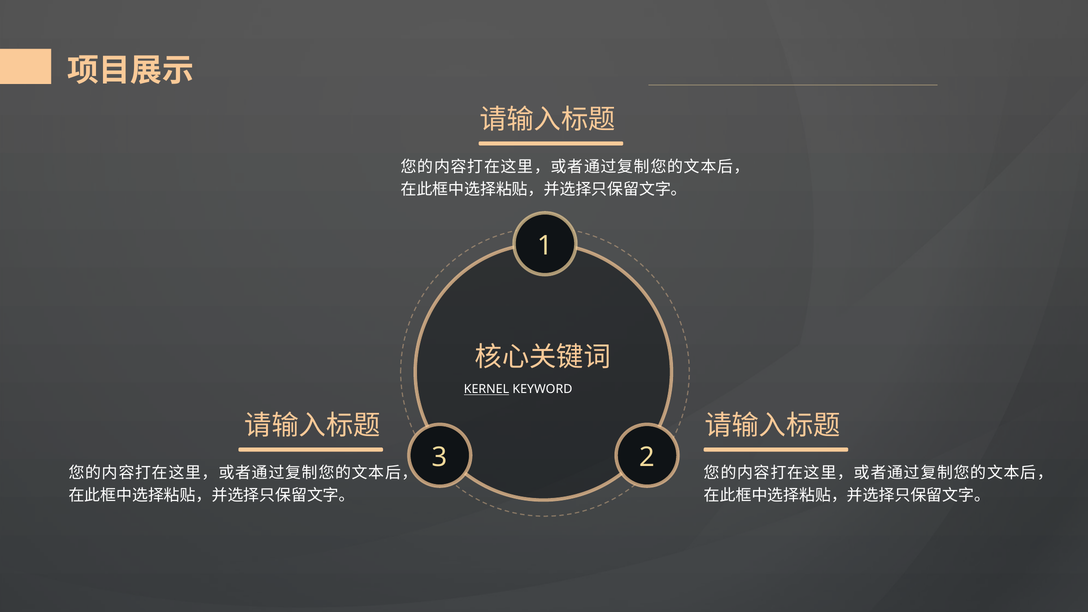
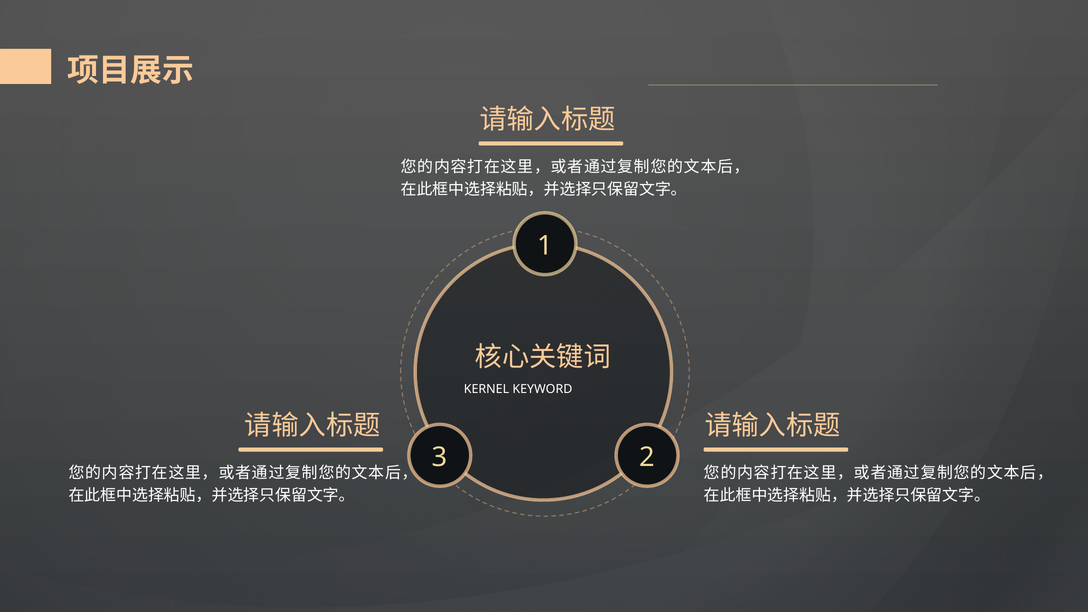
KERNEL underline: present -> none (486, 389)
